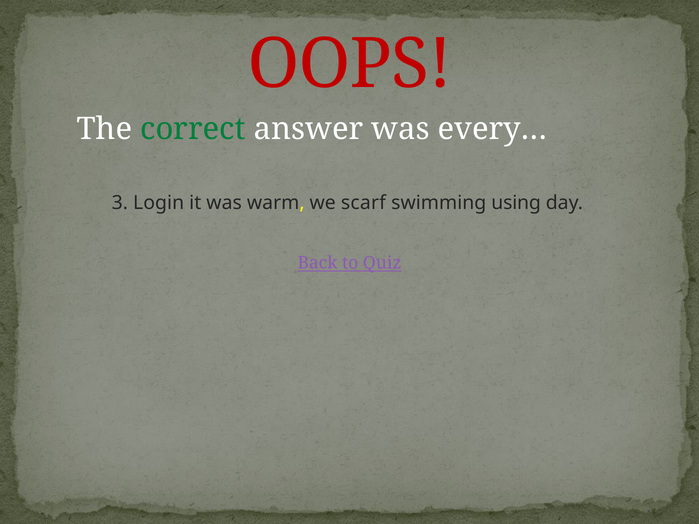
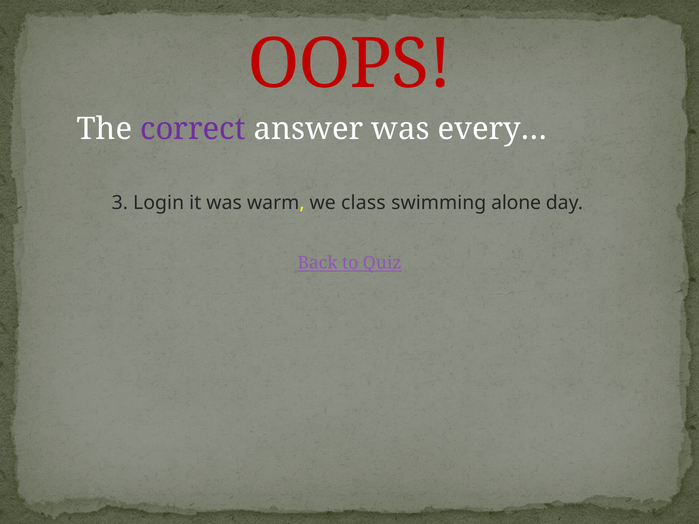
correct colour: green -> purple (193, 129)
scarf: scarf -> class (363, 203)
using: using -> alone (516, 203)
